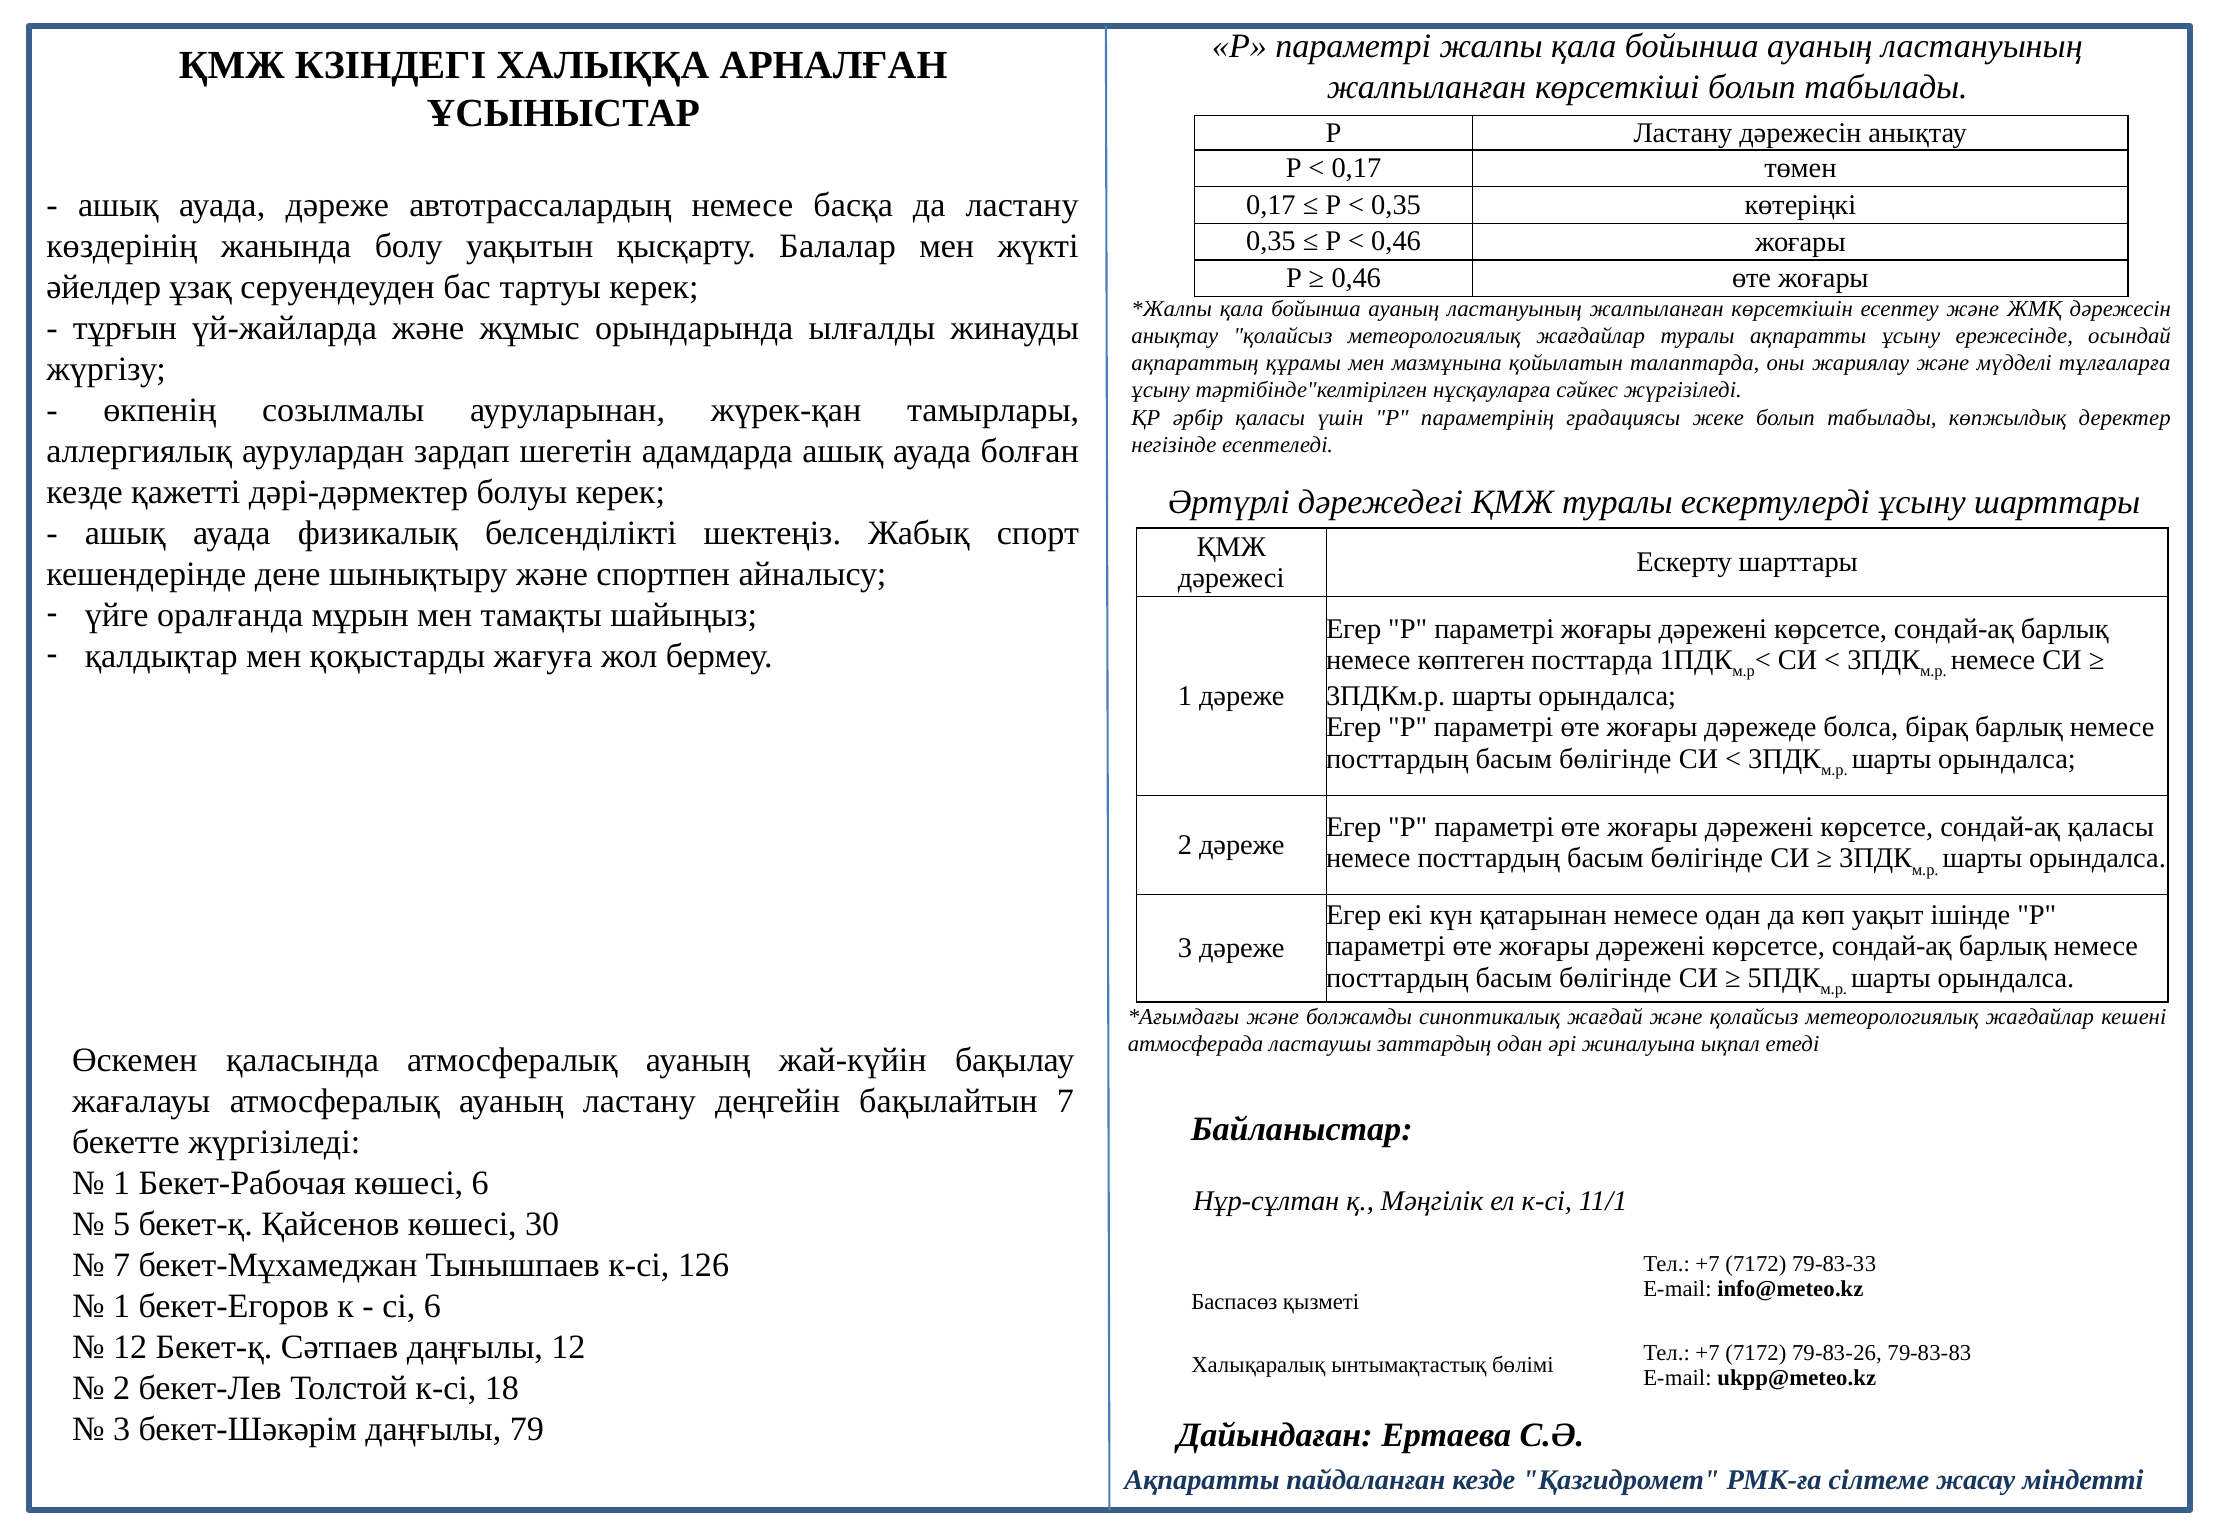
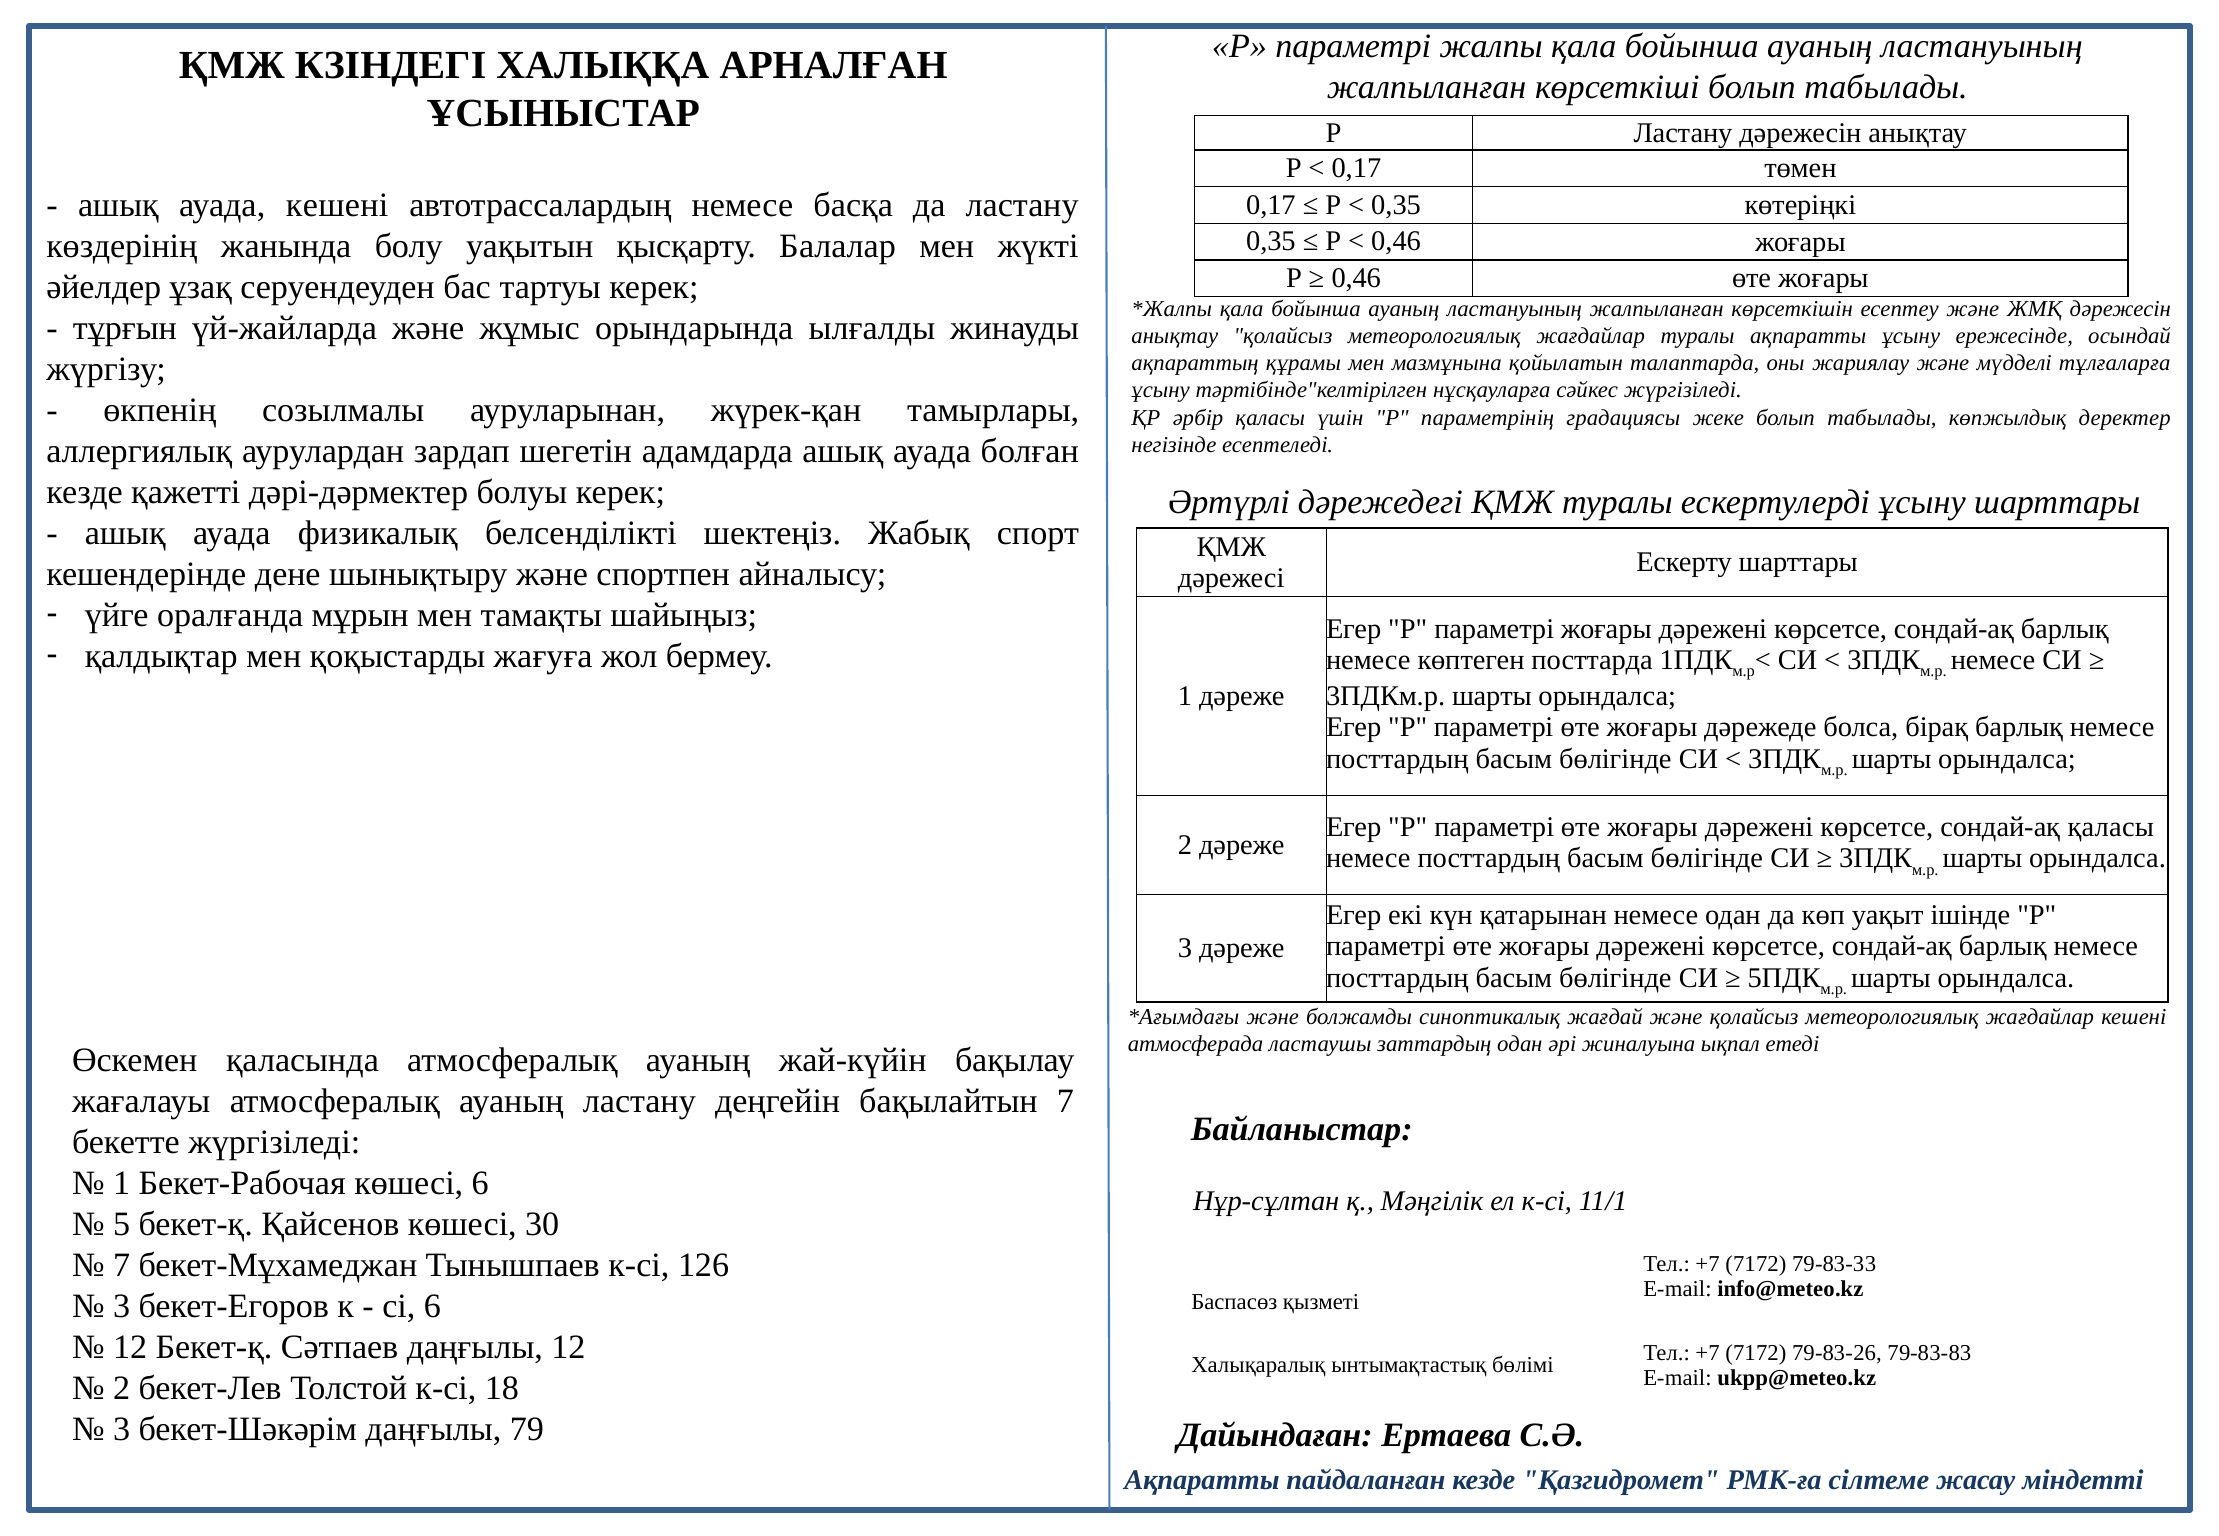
ауада дәреже: дәреже -> кешені (337, 205)
1: 1 -> 3 (122, 1306)
